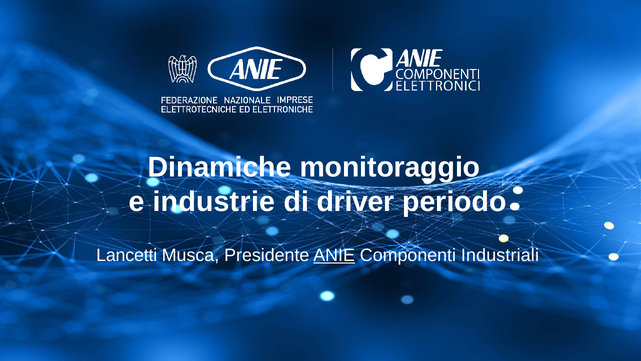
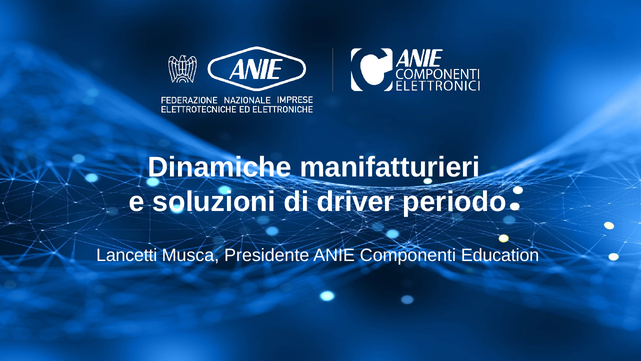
monitoraggio: monitoraggio -> manifatturieri (390, 167)
industrie: industrie -> soluzioni (214, 201)
ANIE underline: present -> none (334, 255)
Industriali: Industriali -> Education (500, 255)
